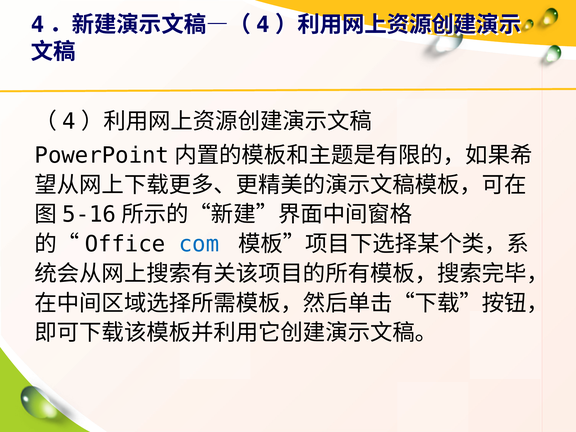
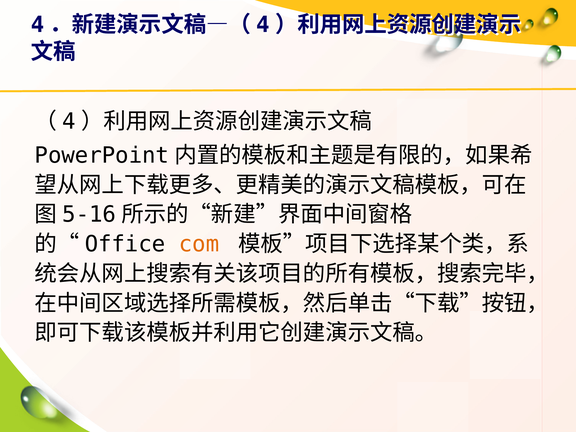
com colour: blue -> orange (199, 244)
